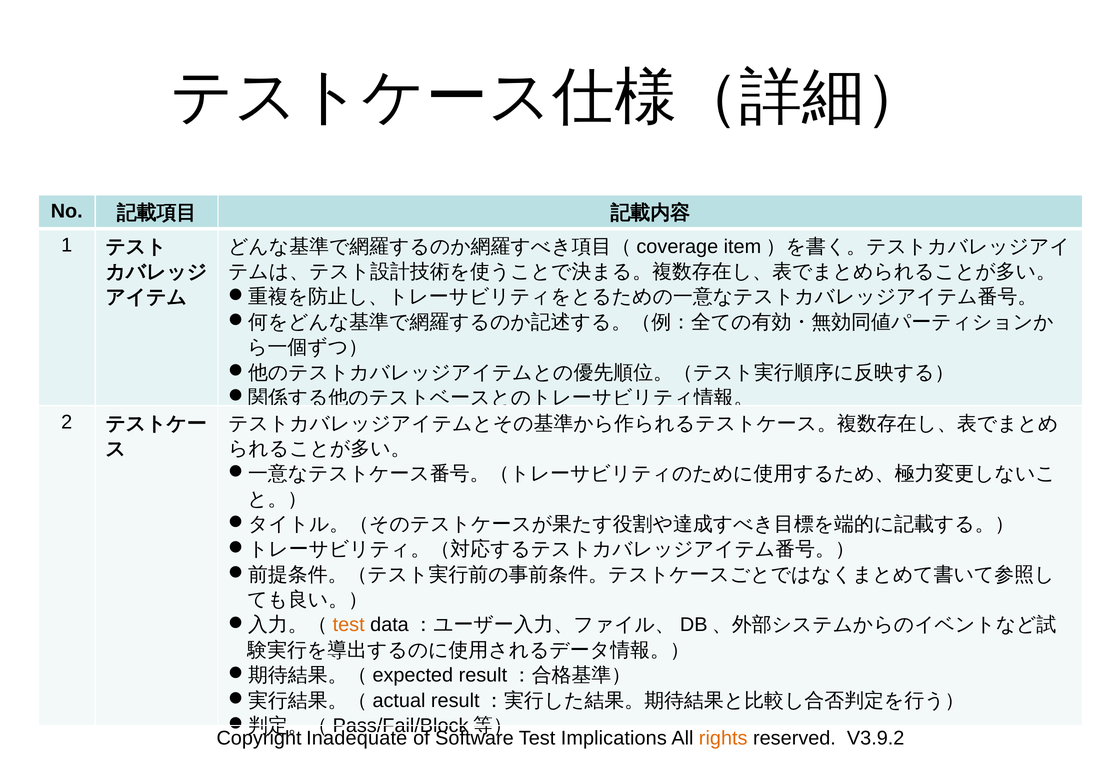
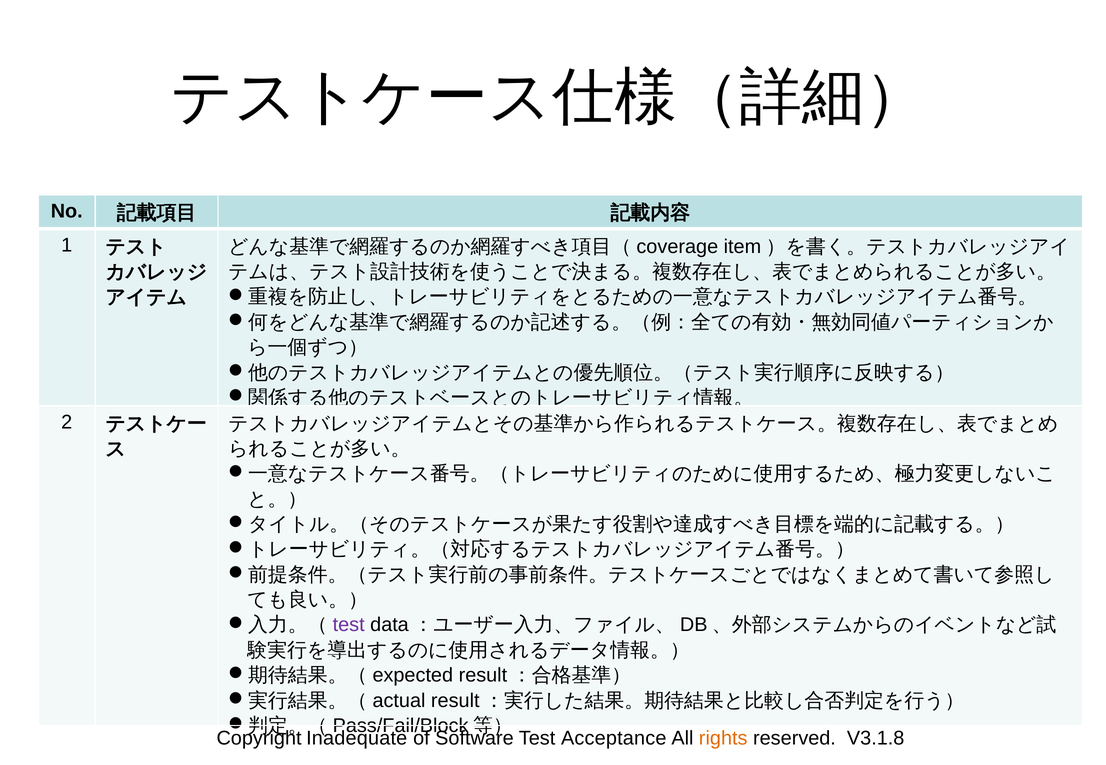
test colour: orange -> purple (349, 625)
Implications: Implications -> Acceptance (614, 739)
V3.9.2: V3.9.2 -> V3.1.8 (876, 739)
